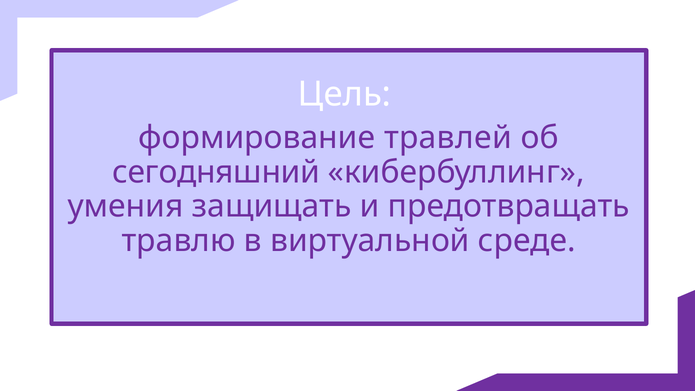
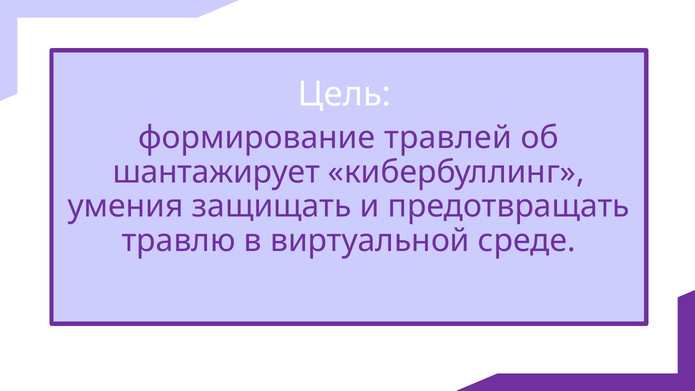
сегодняшний: сегодняшний -> шантажирует (216, 172)
